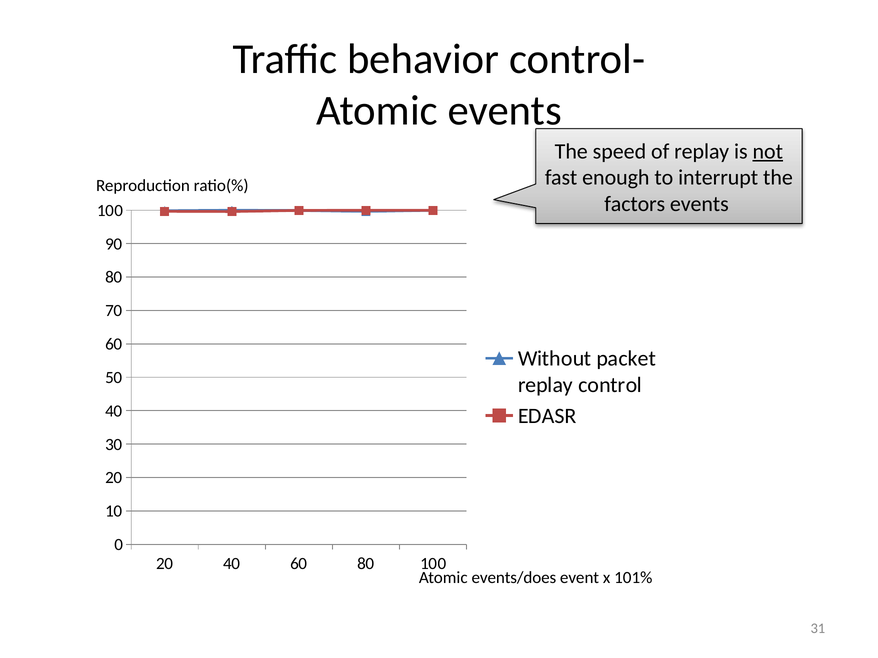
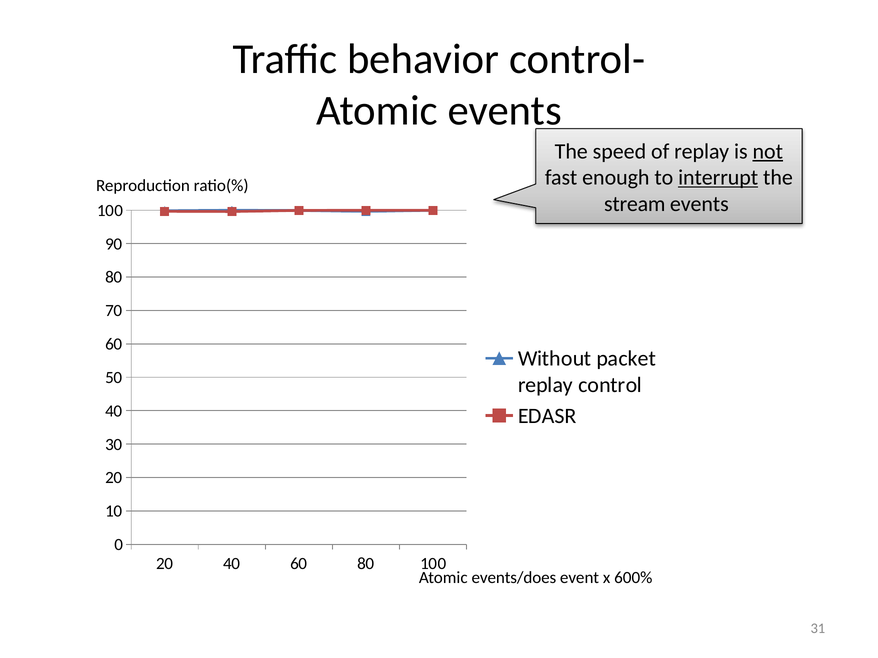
interrupt underline: none -> present (718, 178)
factors: factors -> stream (635, 204)
101%: 101% -> 600% (633, 578)
